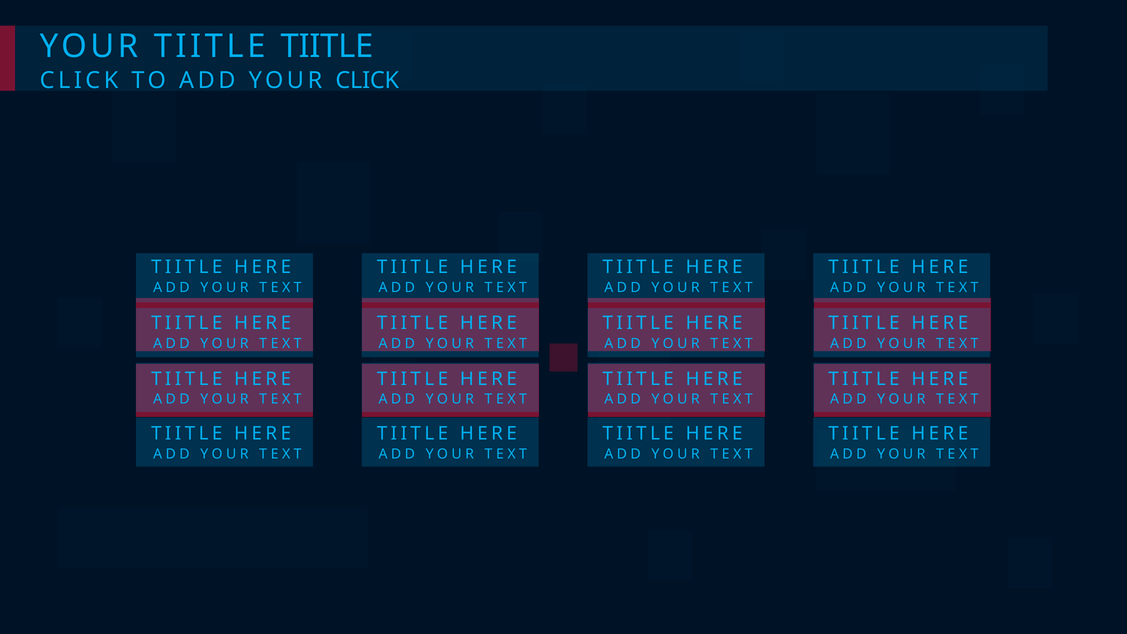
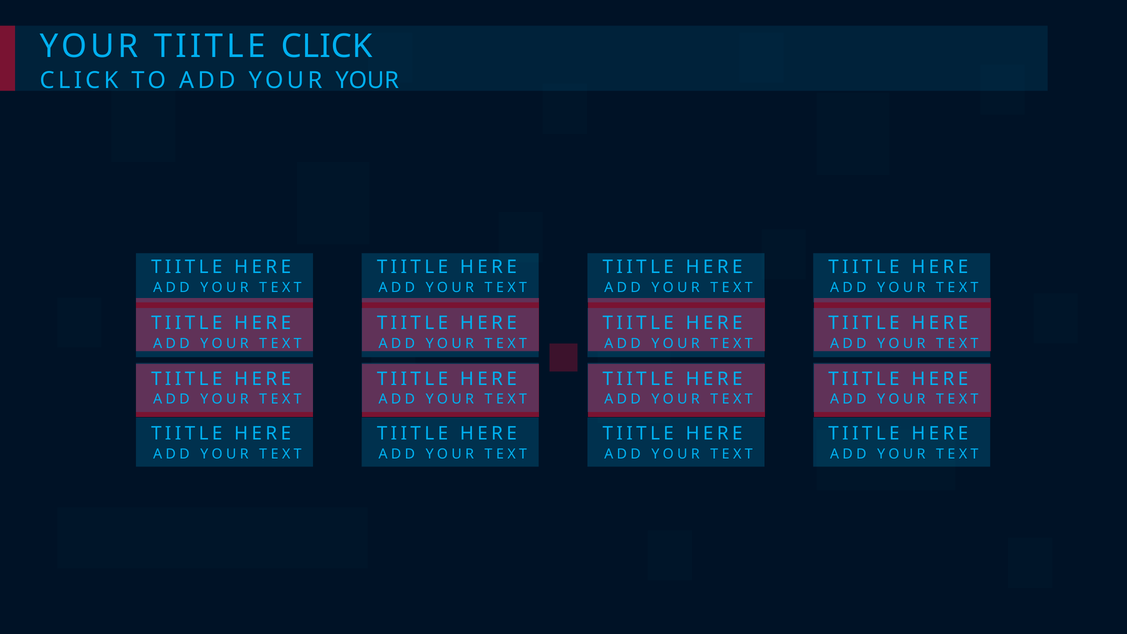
TIITLE TIITLE: TIITLE -> CLICK (327, 46)
YOUR CLICK: CLICK -> YOUR (367, 80)
